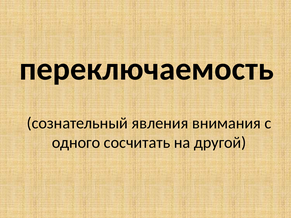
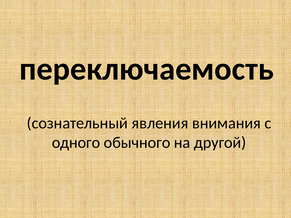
сосчитать: сосчитать -> обычного (137, 143)
